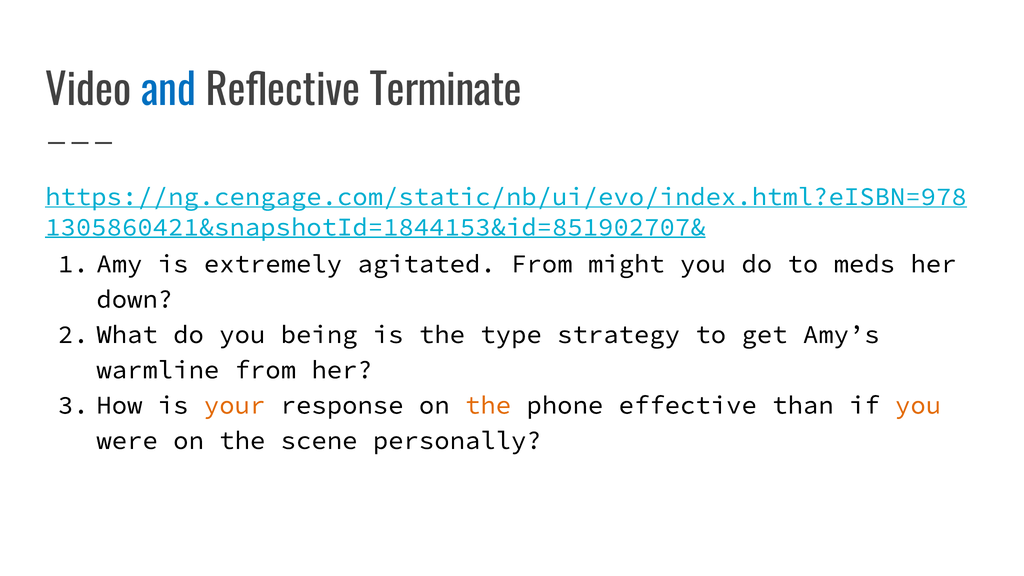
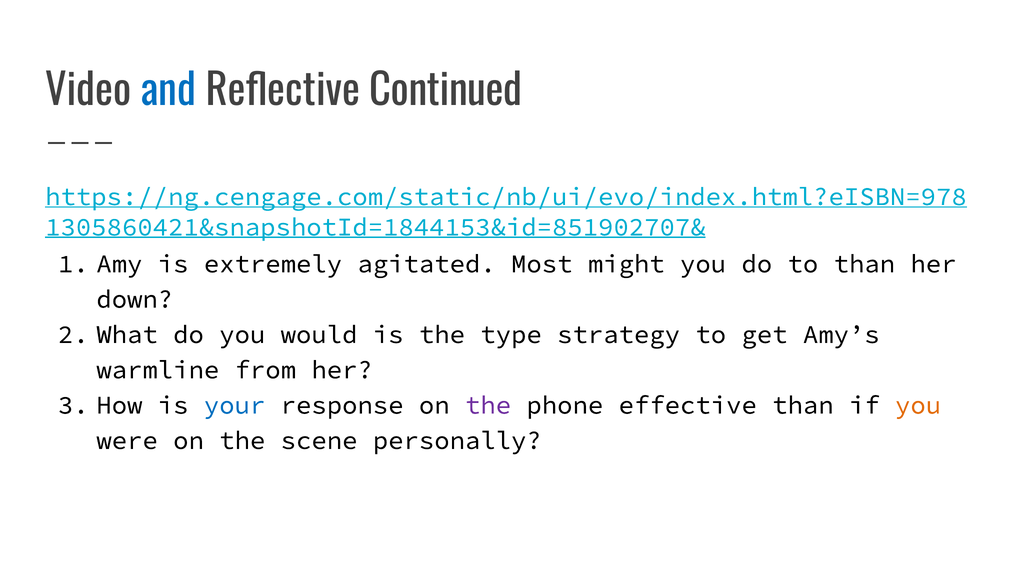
Terminate: Terminate -> Continued (446, 91)
agitated From: From -> Most (542, 264)
to meds: meds -> than (864, 264)
being: being -> would (319, 335)
your colour: orange -> blue (235, 405)
the colour: orange -> purple (488, 405)
